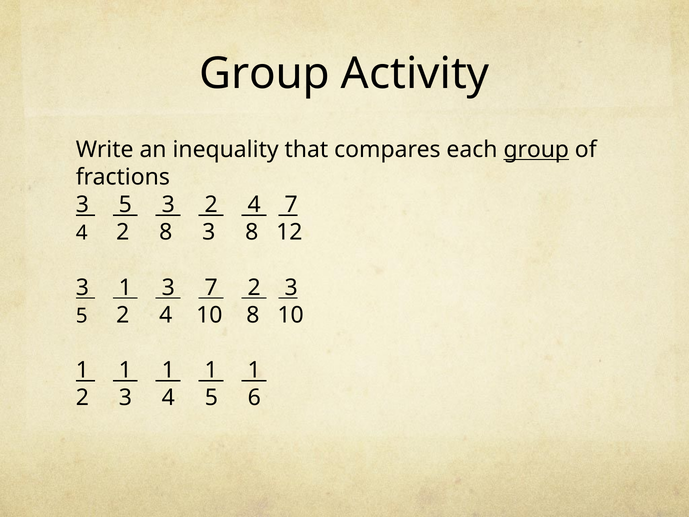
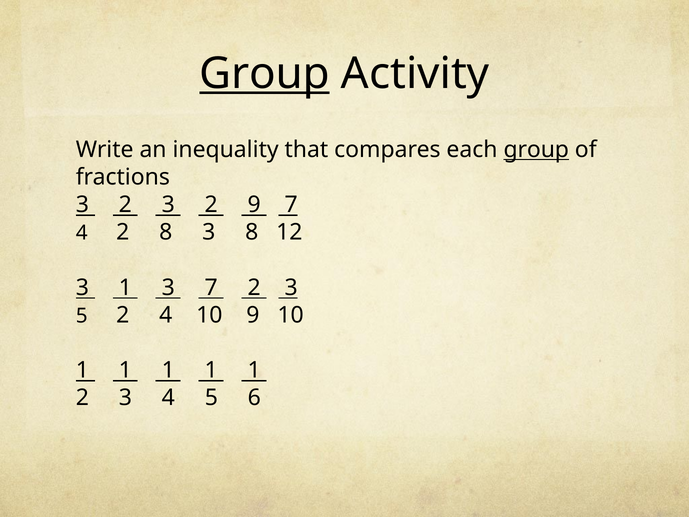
Group underline: none -> present (265, 74)
5: 5 -> 2 (125, 205)
3 2 4: 4 -> 9 (254, 205)
10 8: 8 -> 9 (253, 315)
